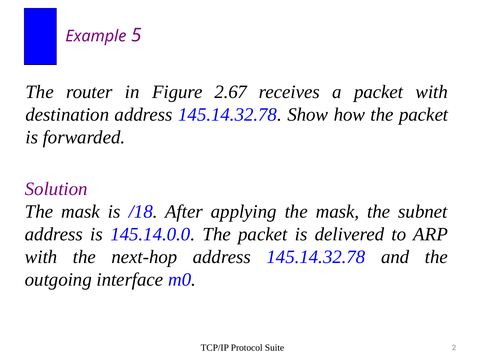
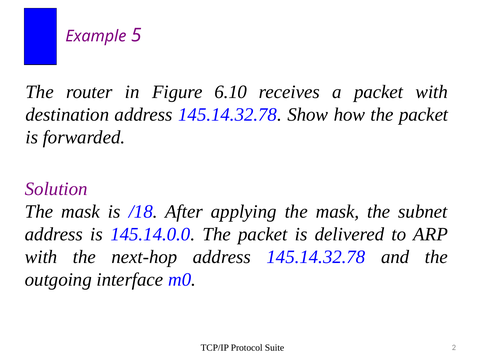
2.67: 2.67 -> 6.10 (231, 92)
